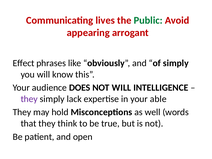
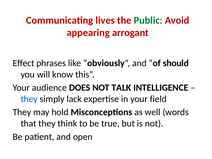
of simply: simply -> should (176, 63)
NOT WILL: WILL -> TALK (121, 88)
they colour: purple -> blue (29, 99)
able: able -> field (158, 99)
